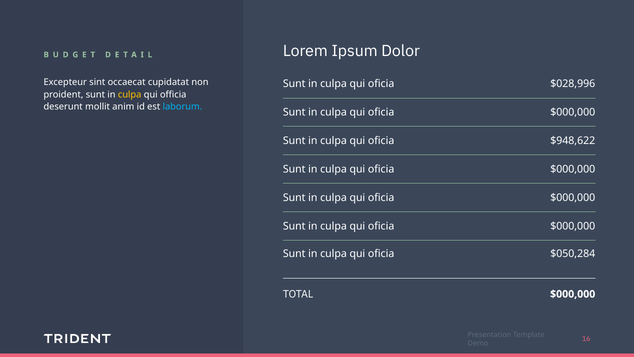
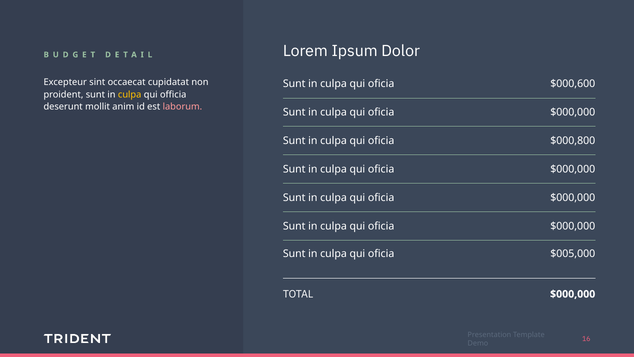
$028,996: $028,996 -> $000,600 (573, 84)
laborum colour: light blue -> pink (182, 107)
$948,622: $948,622 -> $000,800 (573, 141)
$050,284: $050,284 -> $005,000 (573, 254)
